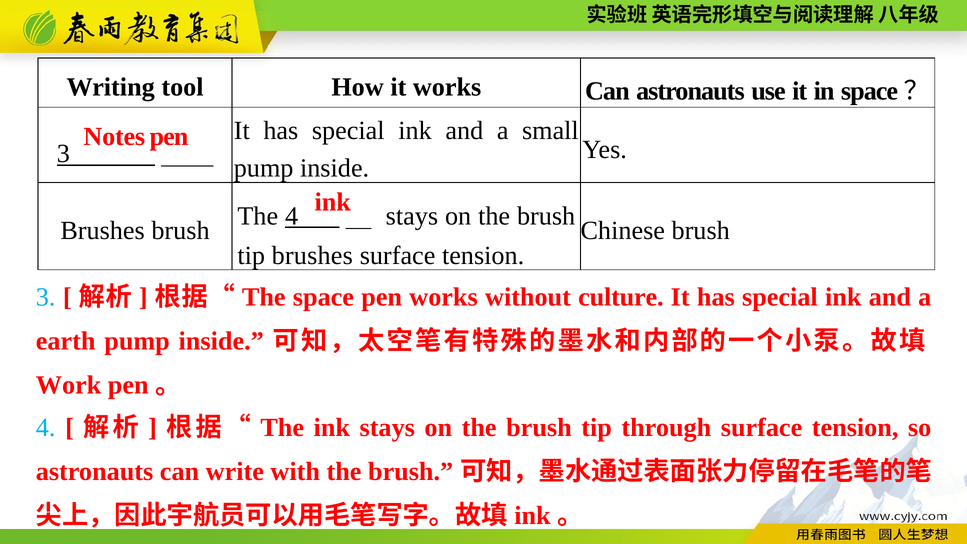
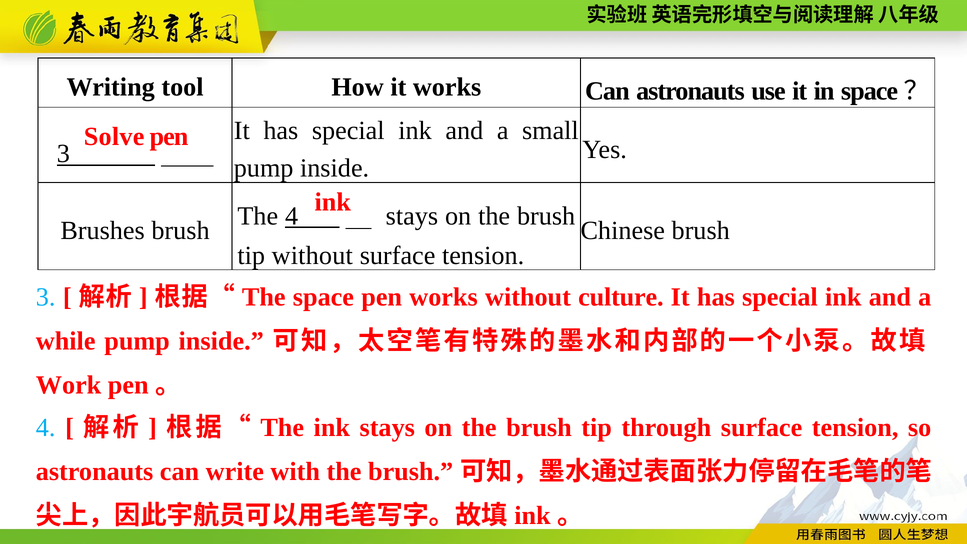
Notes: Notes -> Solve (114, 137)
tip brushes: brushes -> without (312, 255)
earth: earth -> while (66, 341)
